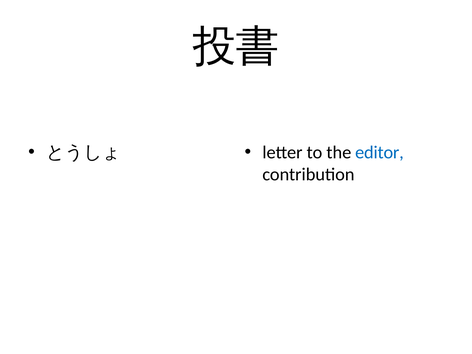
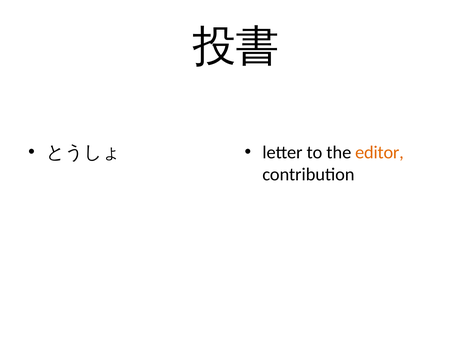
editor colour: blue -> orange (379, 152)
